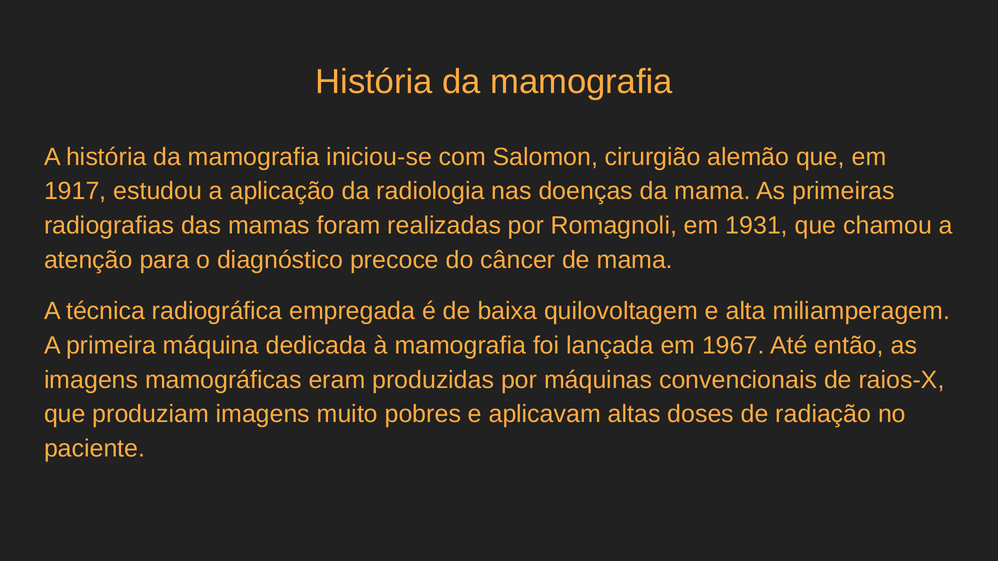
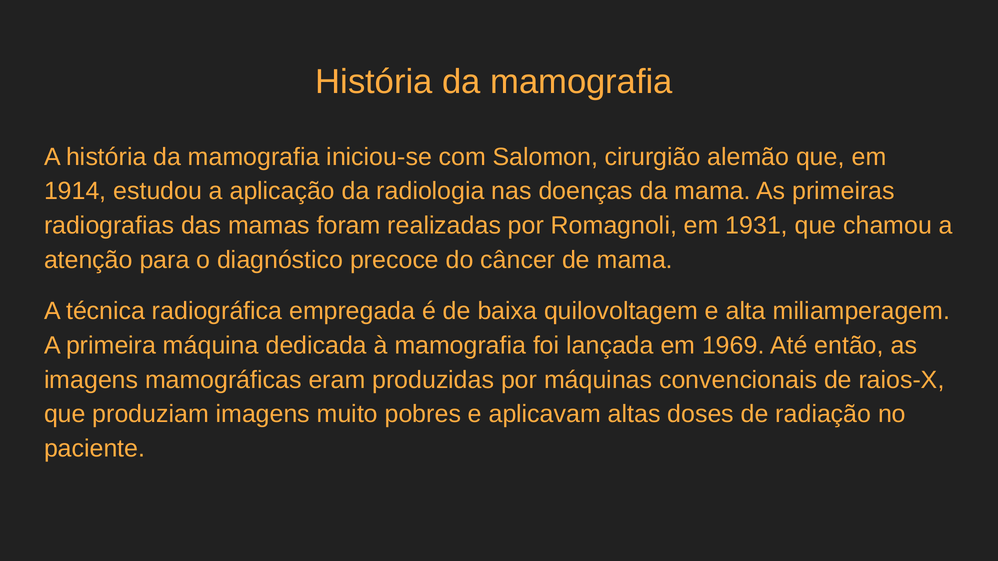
1917: 1917 -> 1914 (75, 191)
1967: 1967 -> 1969 (733, 346)
